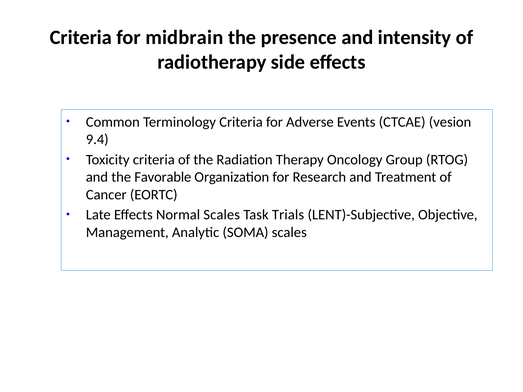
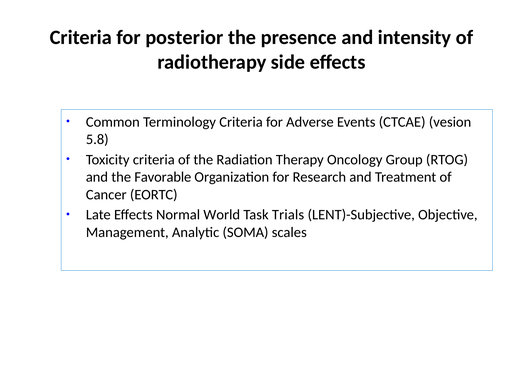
midbrain: midbrain -> posterior (184, 38)
9.4: 9.4 -> 5.8 (97, 139)
Normal Scales: Scales -> World (222, 215)
